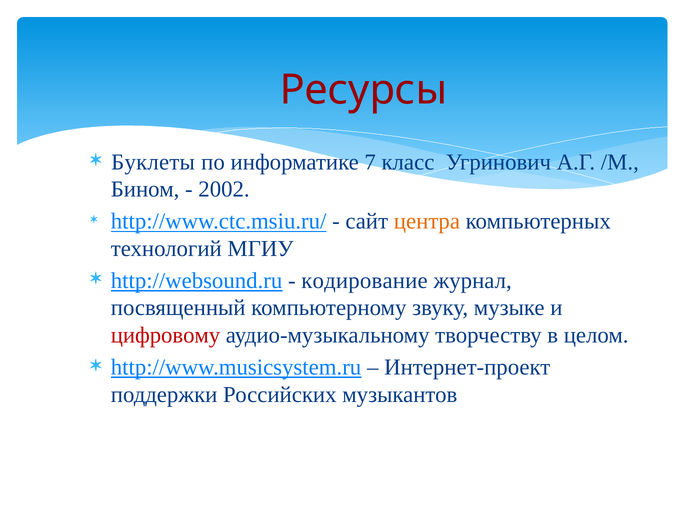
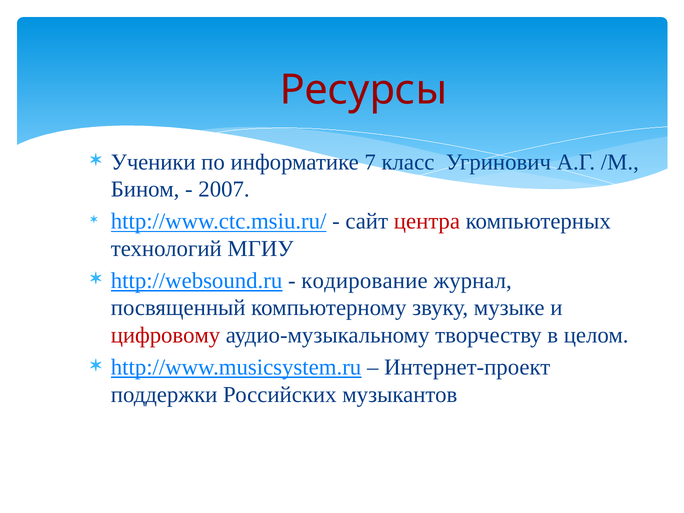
Буклеты: Буклеты -> Ученики (153, 162)
2002: 2002 -> 2007 (224, 189)
центра colour: orange -> red (427, 221)
